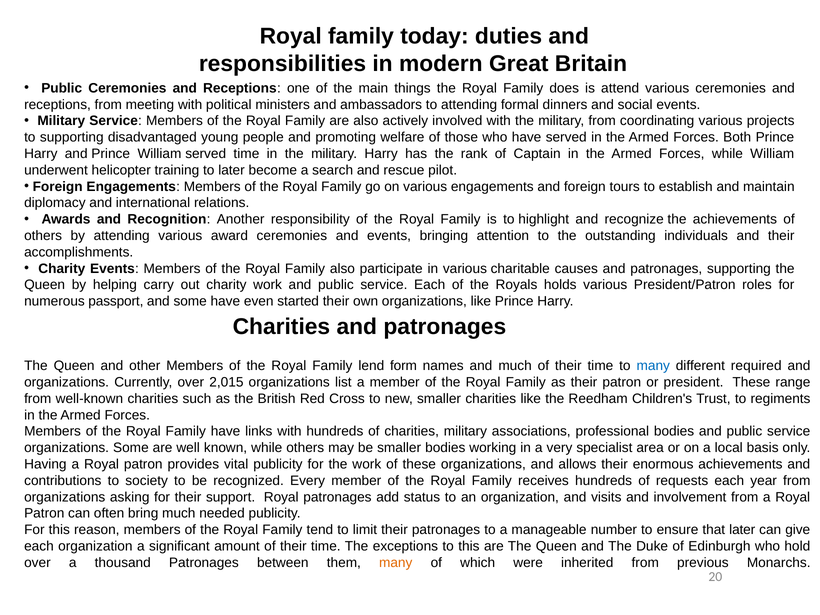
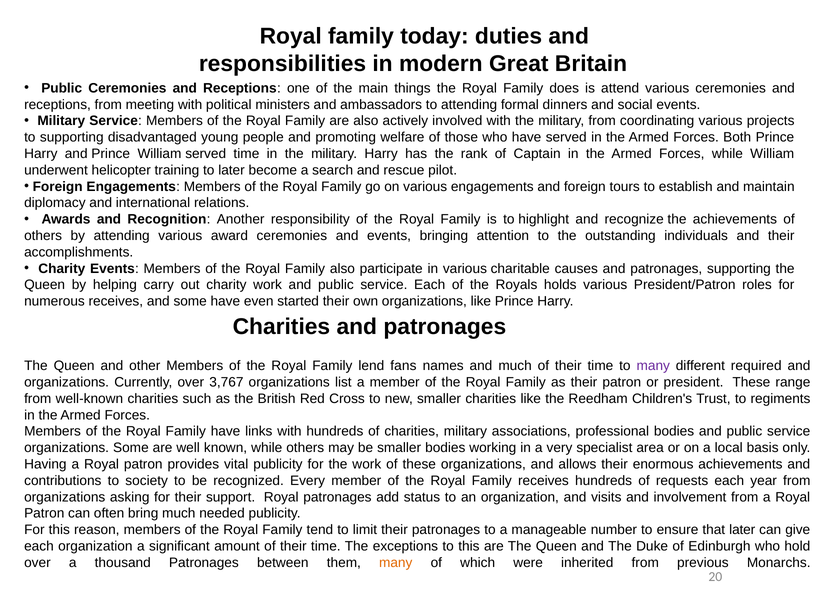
numerous passport: passport -> receives (116, 301)
form: form -> fans (403, 366)
many colour: blue -> purple (653, 366)
2,015: 2,015 -> 3,767 (226, 382)
